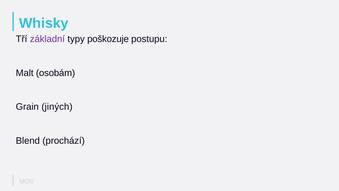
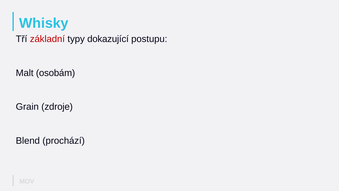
základní colour: purple -> red (47, 39)
poškozuje: poškozuje -> dokazující (108, 39)
jiných: jiných -> zdroje (57, 107)
